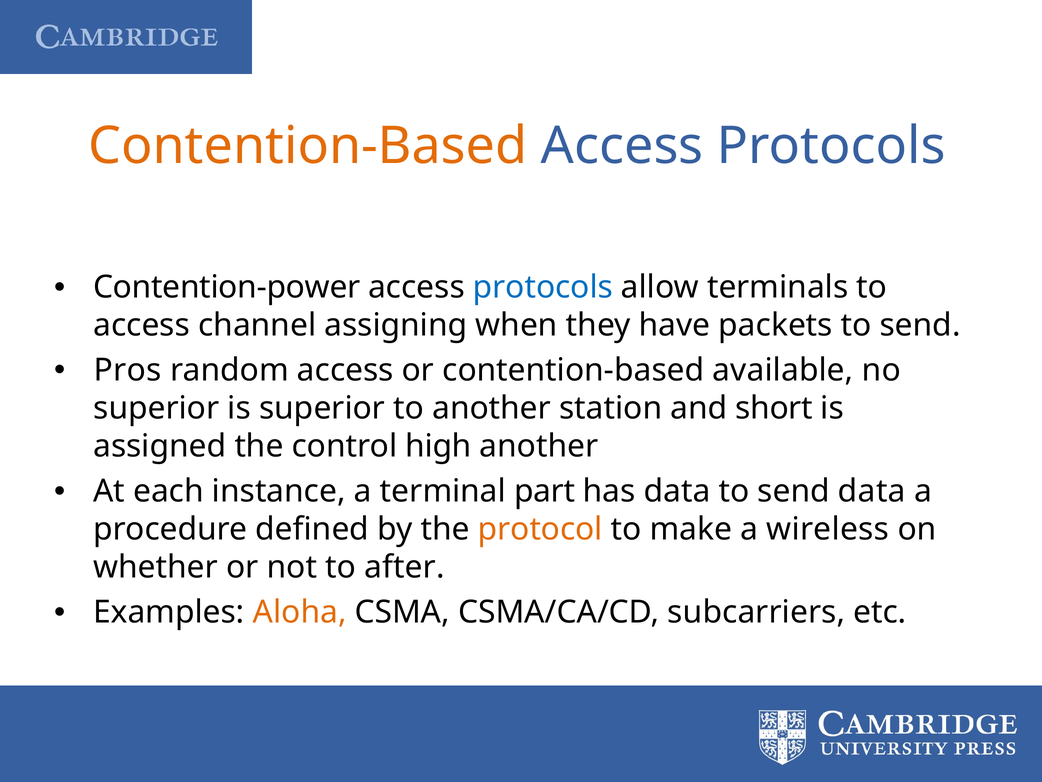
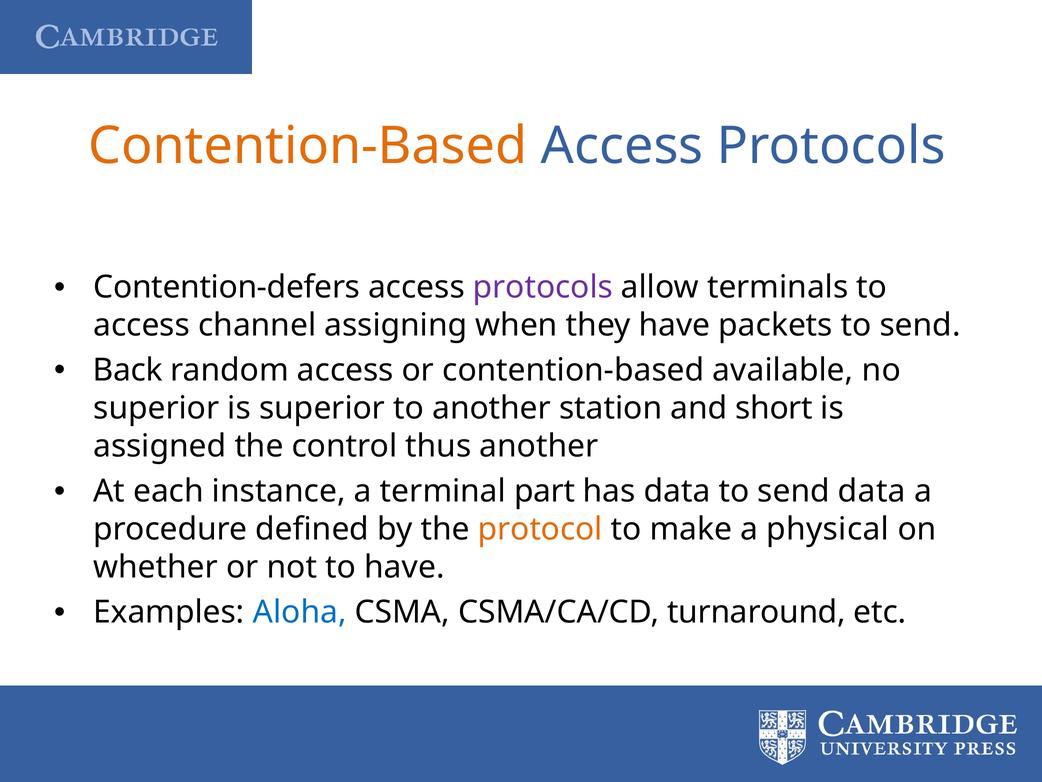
Contention-power: Contention-power -> Contention-defers (227, 287)
protocols colour: blue -> purple (543, 287)
Pros: Pros -> Back (128, 370)
high: high -> thus (438, 446)
wireless: wireless -> physical (828, 529)
to after: after -> have (404, 567)
Aloha colour: orange -> blue (300, 612)
subcarriers: subcarriers -> turnaround (757, 612)
